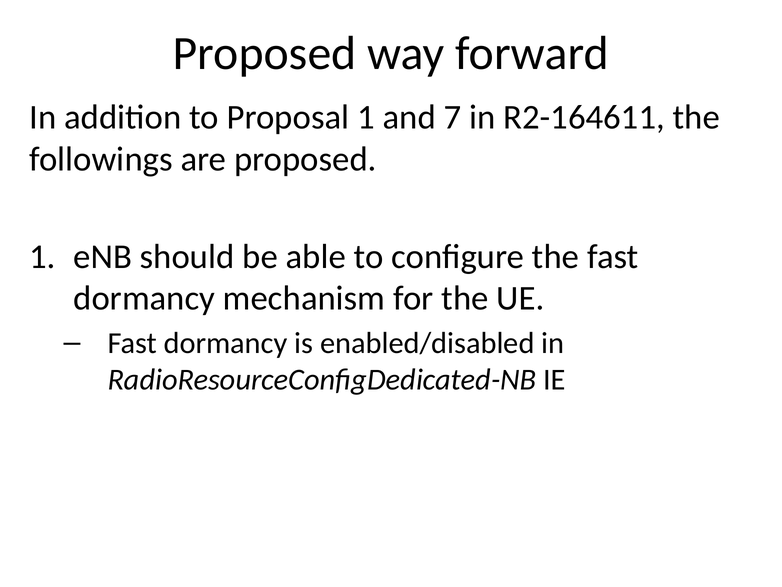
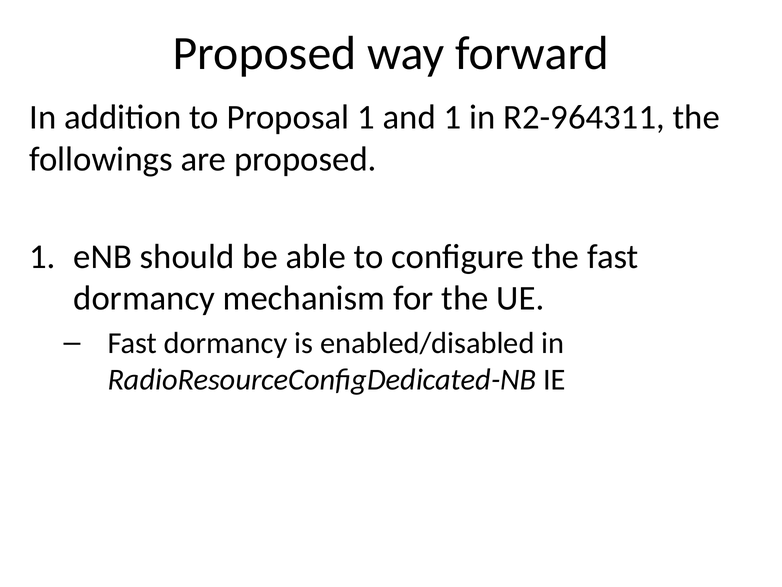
and 7: 7 -> 1 (452, 117)
R2-164611: R2-164611 -> R2-964311 (584, 117)
